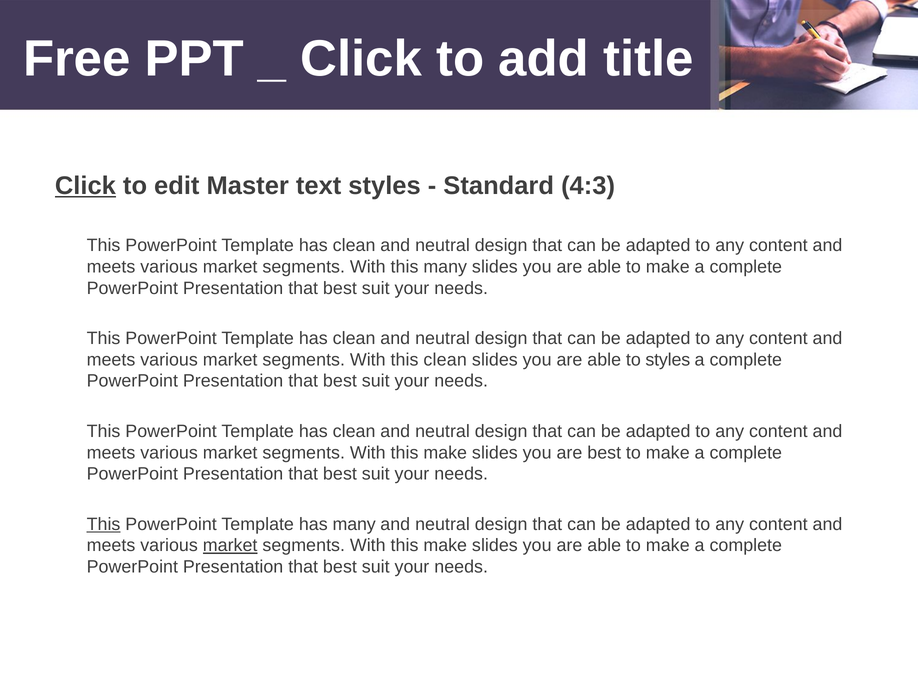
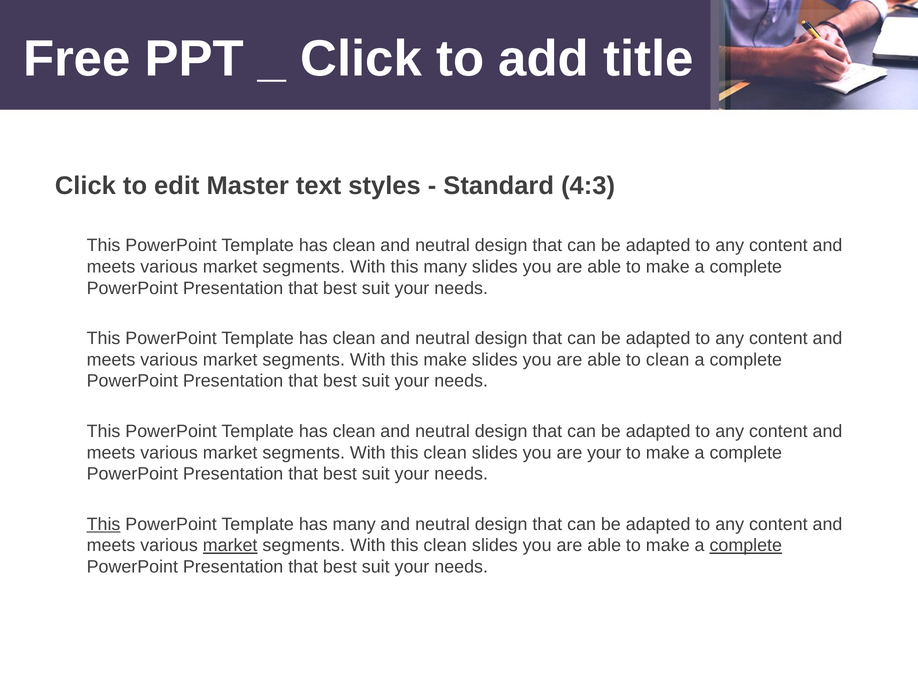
Click underline: present -> none (85, 186)
this clean: clean -> make (445, 359)
to styles: styles -> clean (668, 359)
make: make -> clean (445, 452)
are best: best -> your (604, 452)
make: make -> clean (445, 545)
complete underline: none -> present (746, 545)
